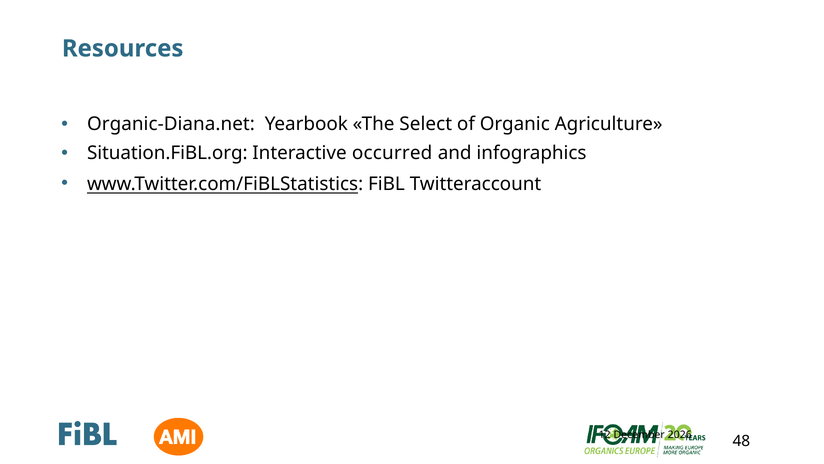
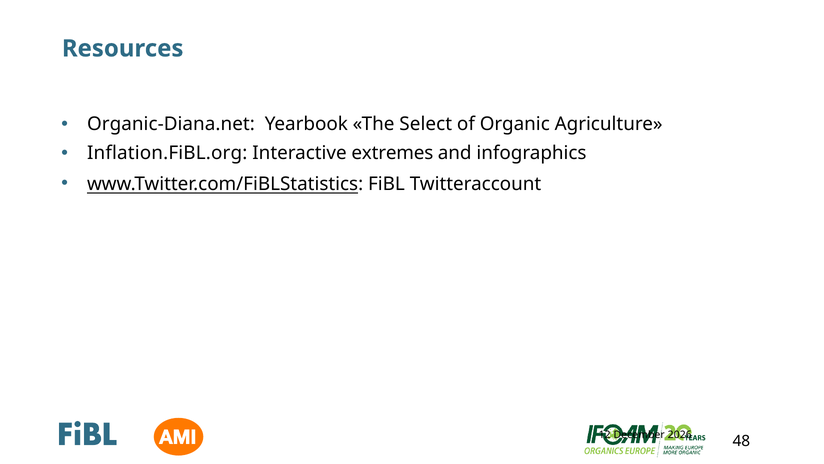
Situation.FiBL.org: Situation.FiBL.org -> Inflation.FiBL.org (167, 153)
occurred: occurred -> extremes (392, 153)
